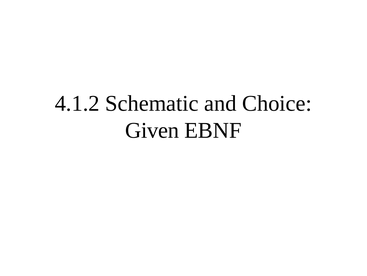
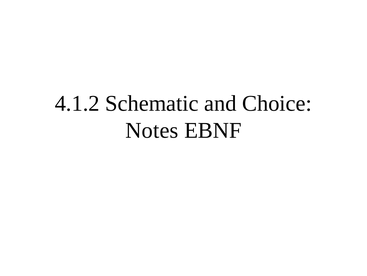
Given: Given -> Notes (152, 130)
